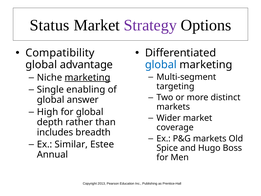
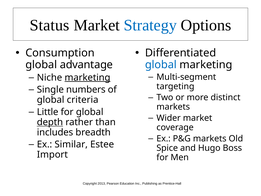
Strategy colour: purple -> blue (150, 25)
Compatibility: Compatibility -> Consumption (60, 53)
enabling: enabling -> numbers (86, 89)
answer: answer -> criteria (83, 100)
High: High -> Little (48, 112)
depth underline: none -> present (50, 122)
Annual: Annual -> Import (52, 154)
